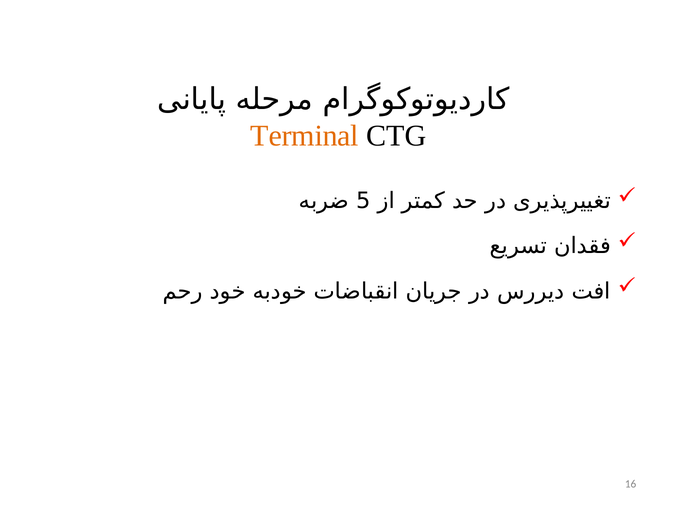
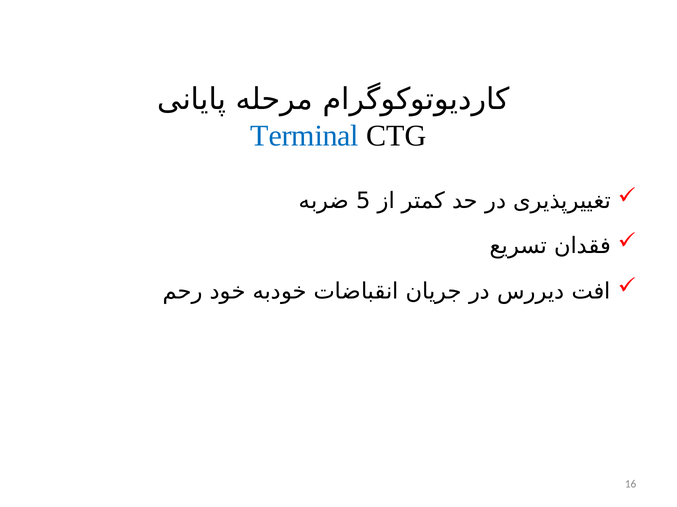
Terminal colour: orange -> blue (305, 136)
